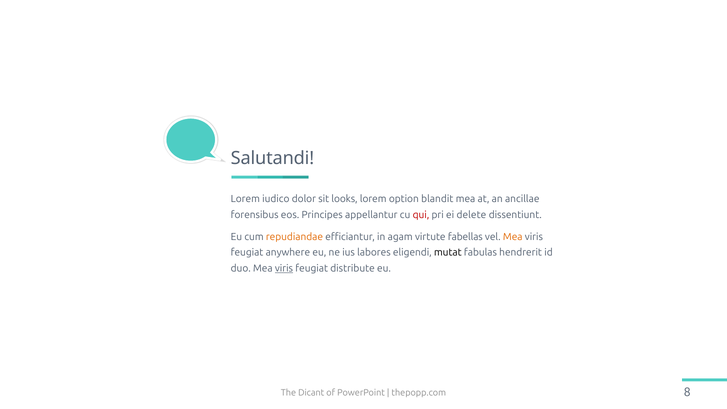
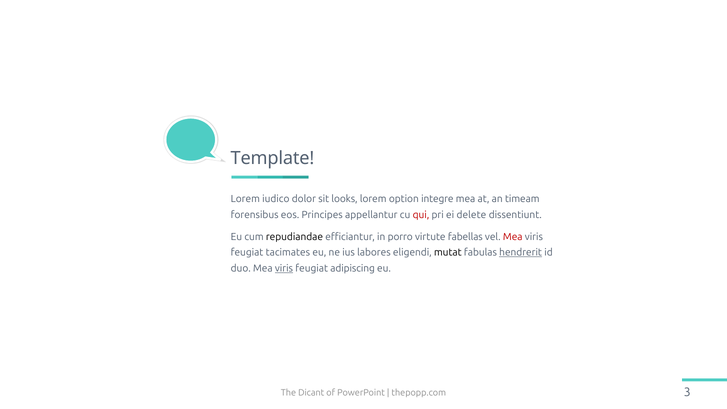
Salutandi: Salutandi -> Template (272, 158)
blandit: blandit -> integre (437, 199)
ancillae: ancillae -> timeam (522, 199)
repudiandae colour: orange -> black (294, 237)
agam: agam -> porro (400, 237)
Mea colour: orange -> red (513, 237)
anywhere: anywhere -> tacimates (288, 252)
hendrerit underline: none -> present (521, 252)
distribute: distribute -> adipiscing (353, 268)
8: 8 -> 3 (687, 392)
